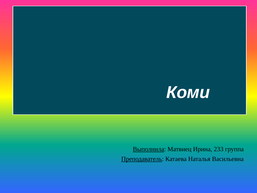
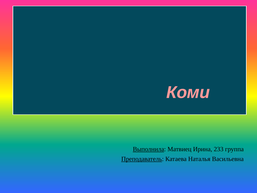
Коми colour: white -> pink (188, 92)
